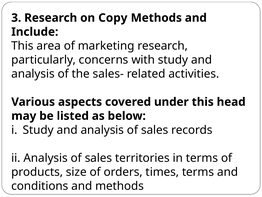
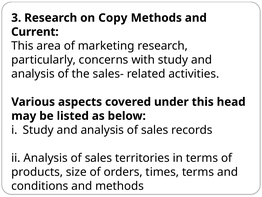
Include: Include -> Current (35, 32)
